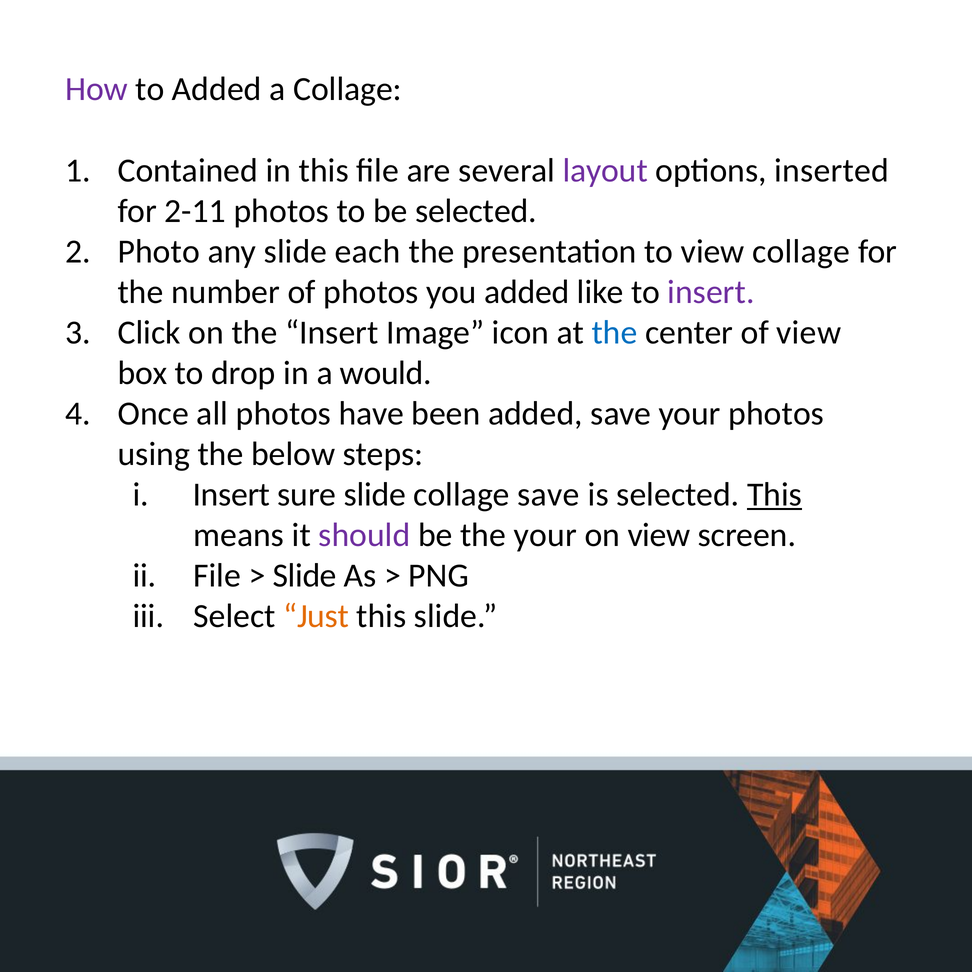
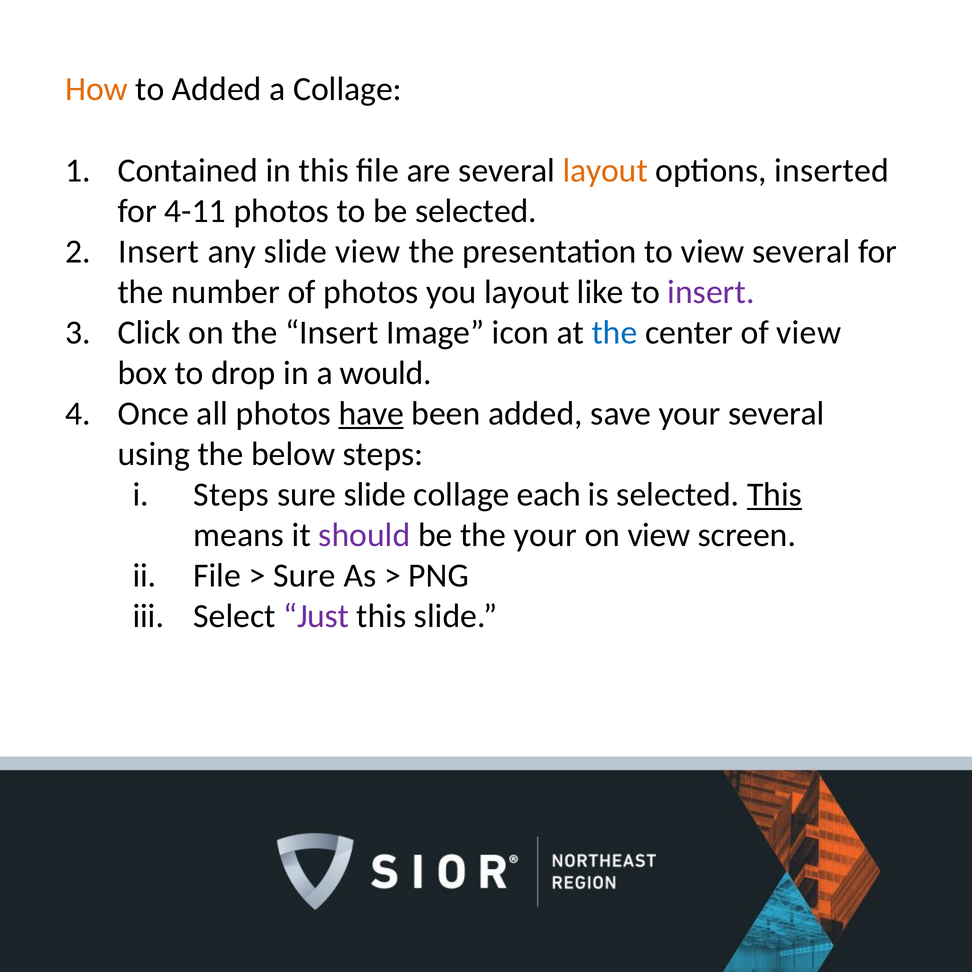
How colour: purple -> orange (96, 89)
layout colour: purple -> orange (605, 170)
2-11: 2-11 -> 4-11 (195, 211)
Photo: Photo -> Insert (159, 251)
slide each: each -> view (368, 251)
view collage: collage -> several (801, 251)
you added: added -> layout (527, 292)
have underline: none -> present (371, 413)
your photos: photos -> several (776, 413)
Insert: Insert -> Steps (231, 494)
collage save: save -> each (549, 494)
Slide: Slide -> Sure (304, 576)
Just colour: orange -> purple (316, 616)
